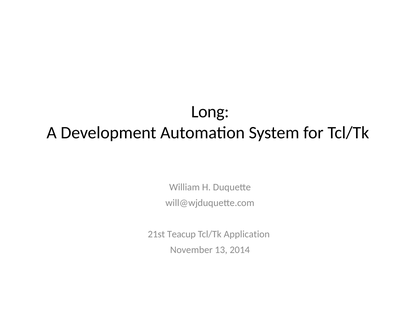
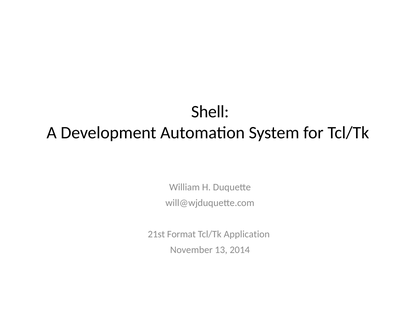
Long: Long -> Shell (210, 112)
Teacup: Teacup -> Format (181, 234)
